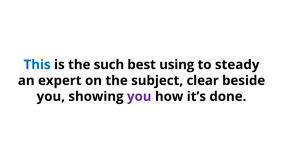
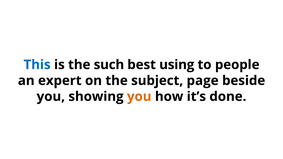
steady: steady -> people (237, 65)
clear: clear -> page (203, 81)
you colour: purple -> orange (139, 97)
